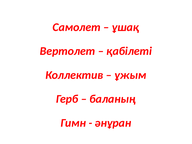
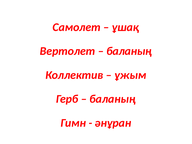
қабілеті: қабілеті -> баланың (129, 51)
